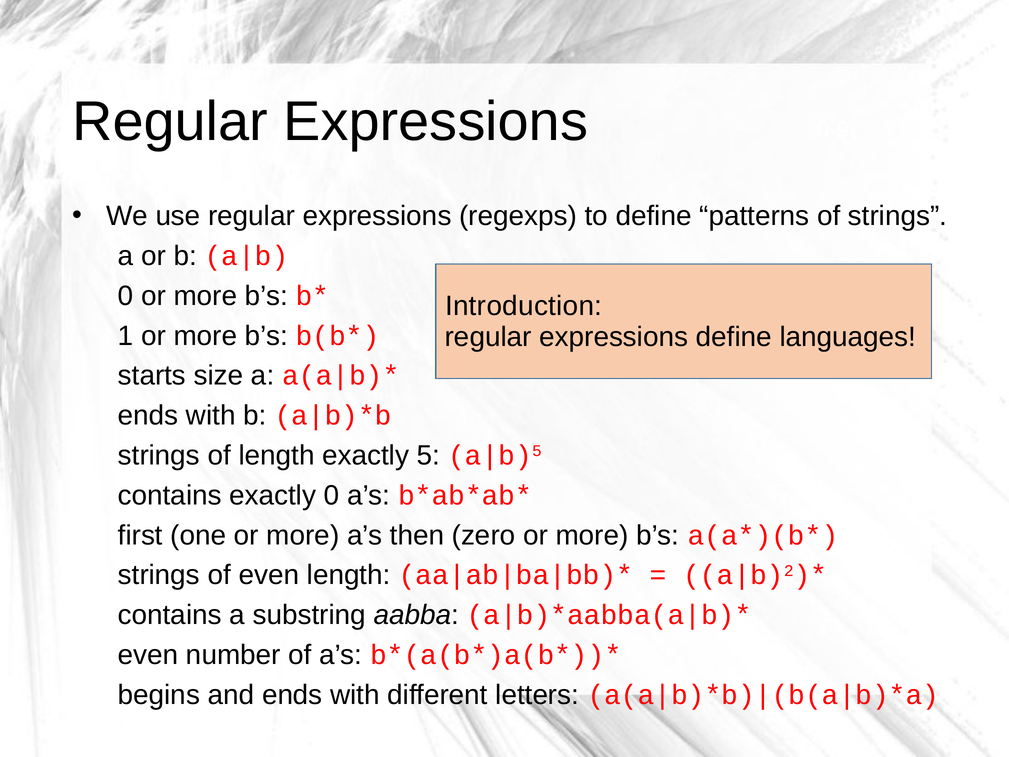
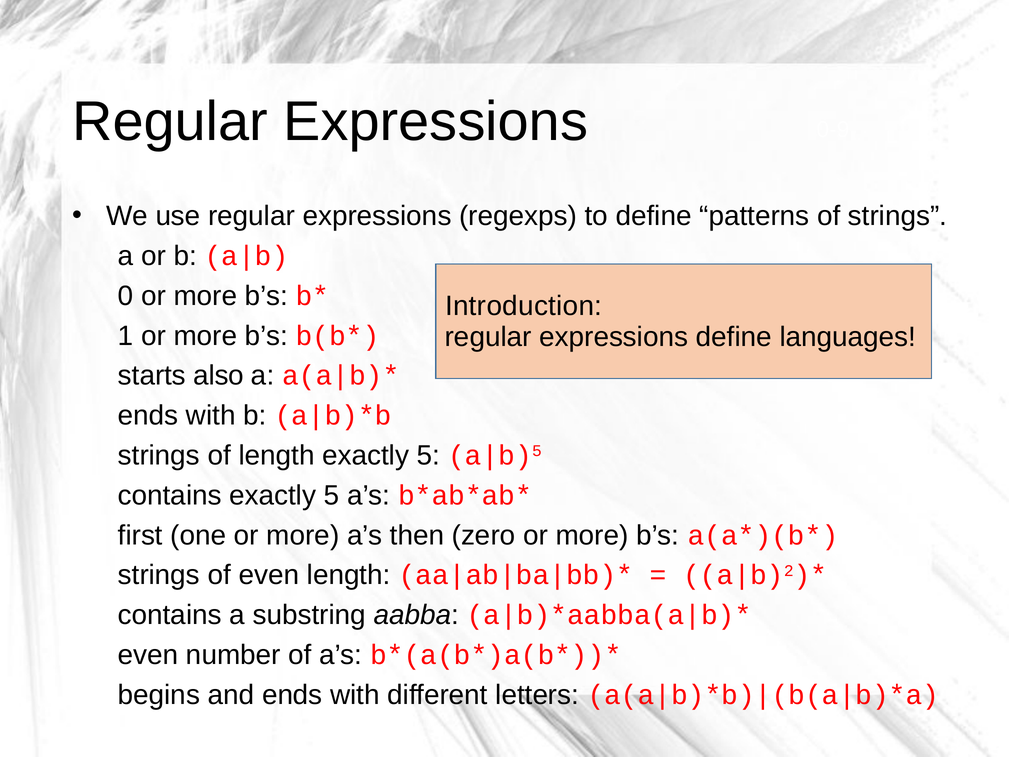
size: size -> also (219, 376)
contains exactly 0: 0 -> 5 (332, 495)
